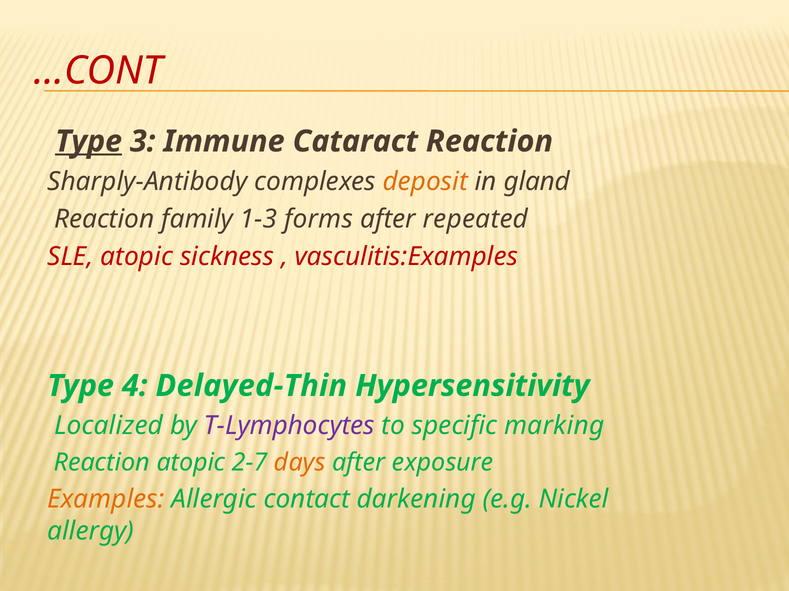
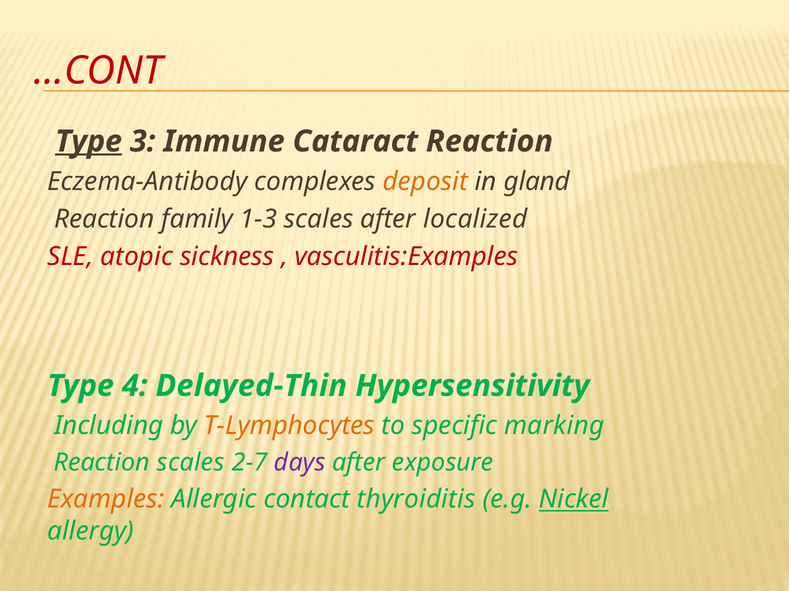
Sharply-Antibody: Sharply-Antibody -> Eczema-Antibody (147, 182)
1-3 forms: forms -> scales (319, 219)
repeated: repeated -> localized (475, 219)
Localized: Localized -> Including (109, 426)
T-Lymphocytes colour: purple -> orange (289, 426)
Reaction atopic: atopic -> scales (191, 463)
days colour: orange -> purple (300, 463)
darkening: darkening -> thyroiditis (416, 500)
Nickel underline: none -> present (574, 500)
